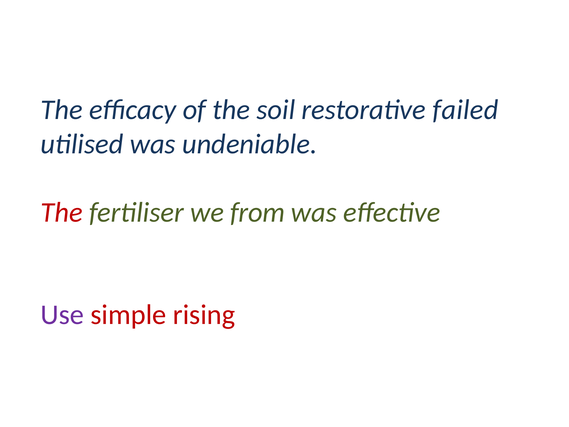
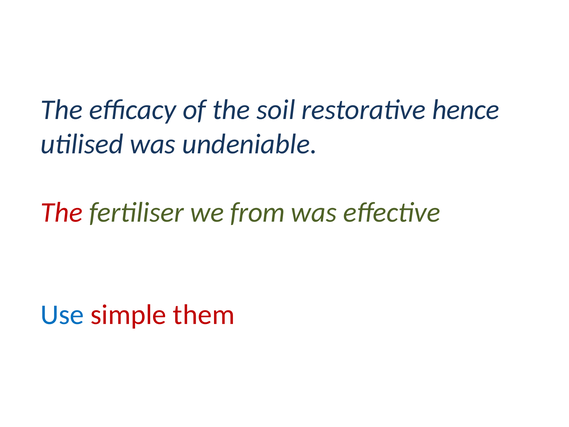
failed: failed -> hence (466, 110)
Use colour: purple -> blue (62, 315)
rising: rising -> them (204, 315)
